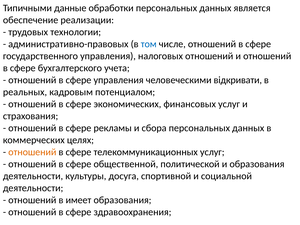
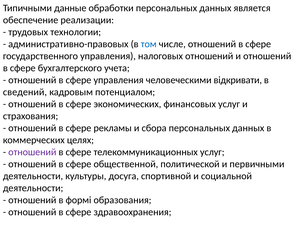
реальных: реальных -> сведений (25, 92)
отношений colour: orange -> purple (32, 152)
и образования: образования -> первичными (257, 164)
имеет: имеет -> формі (78, 200)
